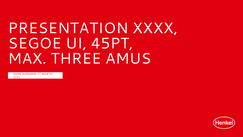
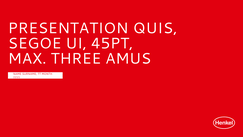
XXXX: XXXX -> QUIS (155, 28)
